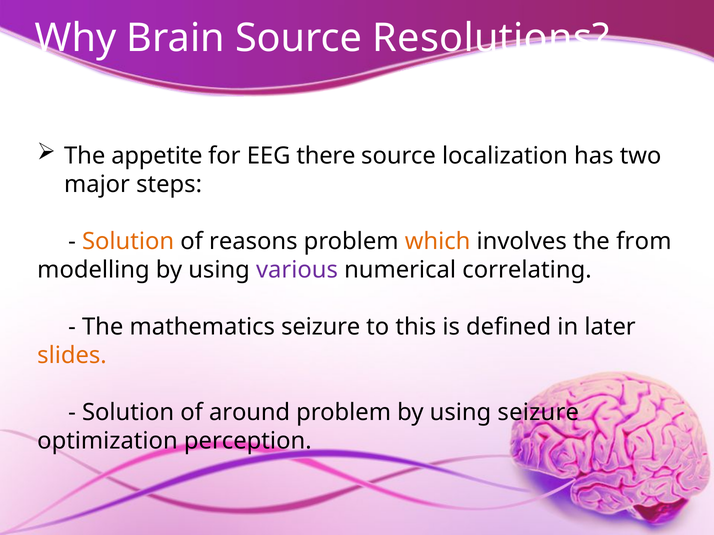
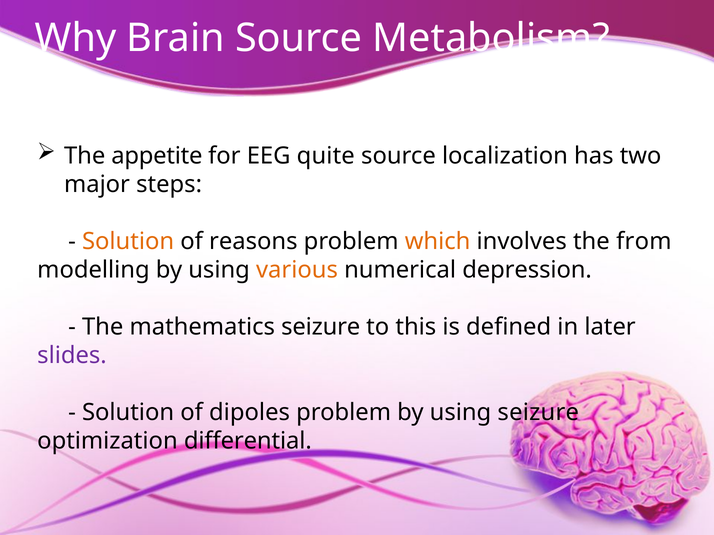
Resolutions: Resolutions -> Metabolism (491, 38)
there: there -> quite (326, 156)
various colour: purple -> orange (297, 270)
correlating: correlating -> depression (527, 270)
slides colour: orange -> purple (72, 356)
around: around -> dipoles (250, 413)
perception: perception -> differential (248, 441)
